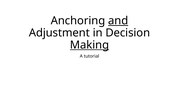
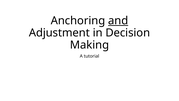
Making underline: present -> none (89, 45)
